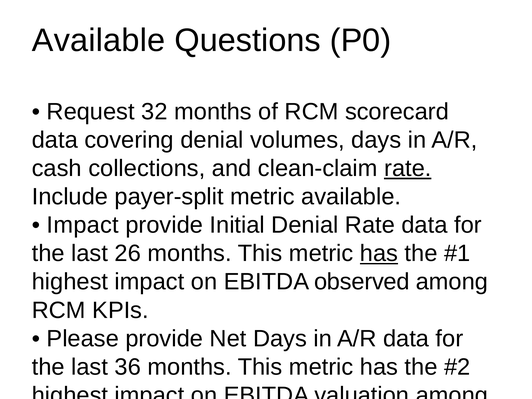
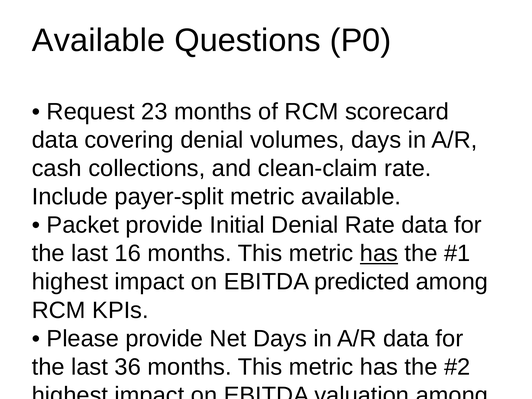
32: 32 -> 23 (154, 112)
rate underline: present -> none (408, 168)
Impact: Impact -> Packet (83, 225)
26: 26 -> 16 (128, 253)
observed: observed -> predicted (362, 282)
